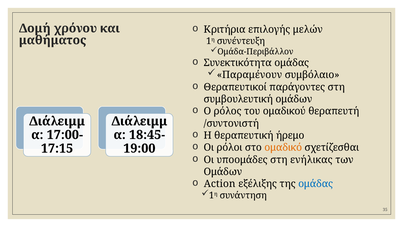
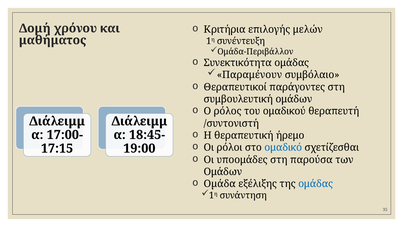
ομαδικό colour: orange -> blue (283, 147)
ενήλικας: ενήλικας -> παρούσα (311, 159)
Action: Action -> Οµάδα (220, 184)
